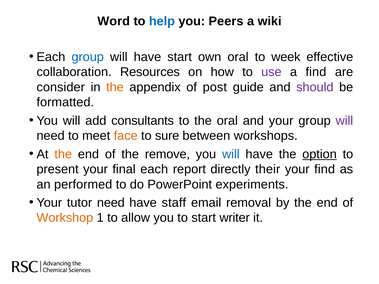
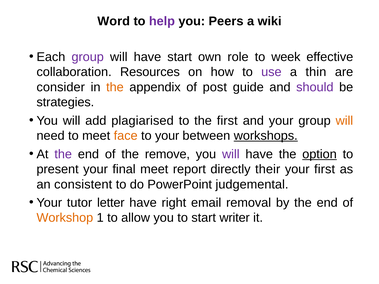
help colour: blue -> purple (162, 21)
group colour: blue -> purple (88, 57)
own oral: oral -> role (238, 57)
a find: find -> thin (316, 72)
formatted: formatted -> strategies (65, 102)
consultants: consultants -> plagiarised (142, 121)
the oral: oral -> first (227, 121)
will colour: purple -> orange (344, 121)
to sure: sure -> your (167, 136)
workshops underline: none -> present (266, 136)
the colour: orange -> purple (63, 154)
will colour: blue -> purple (231, 154)
final each: each -> meet (154, 169)
your find: find -> first (325, 169)
performed: performed -> consistent (83, 185)
experiments: experiments -> judgemental (252, 185)
tutor need: need -> letter (111, 203)
staff: staff -> right (174, 203)
